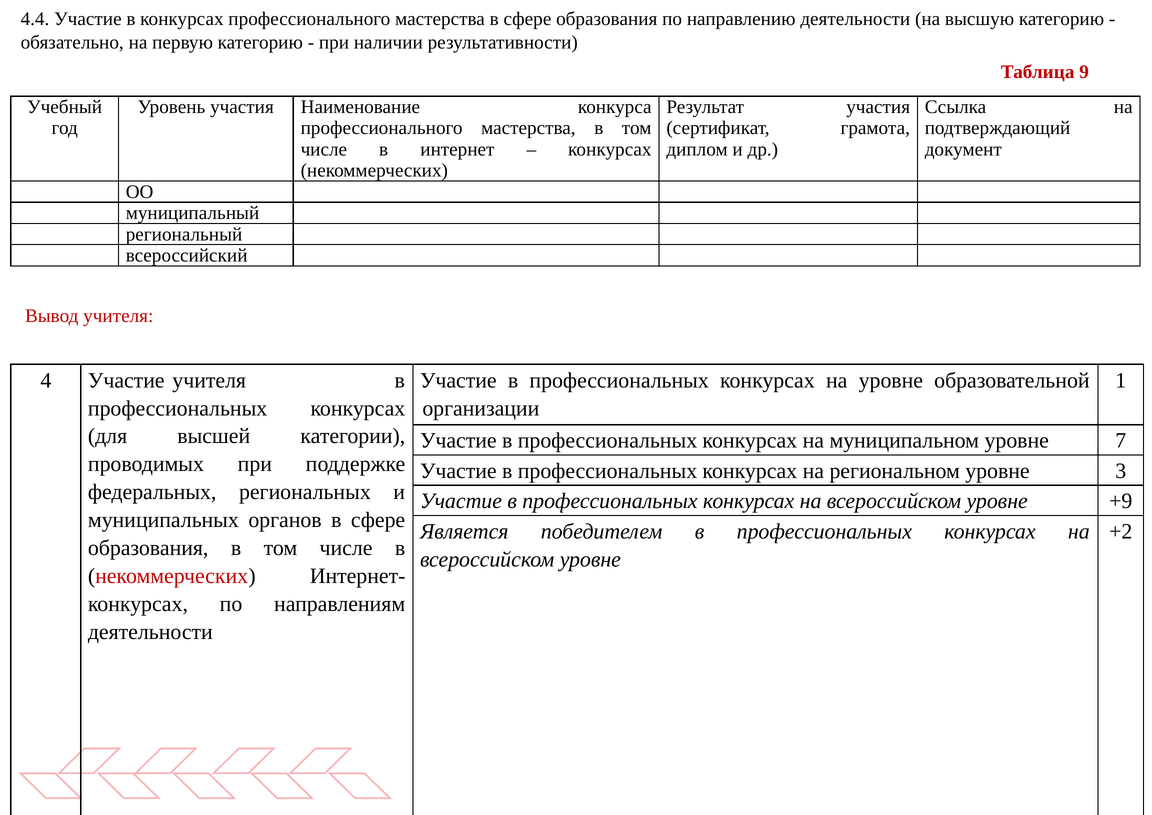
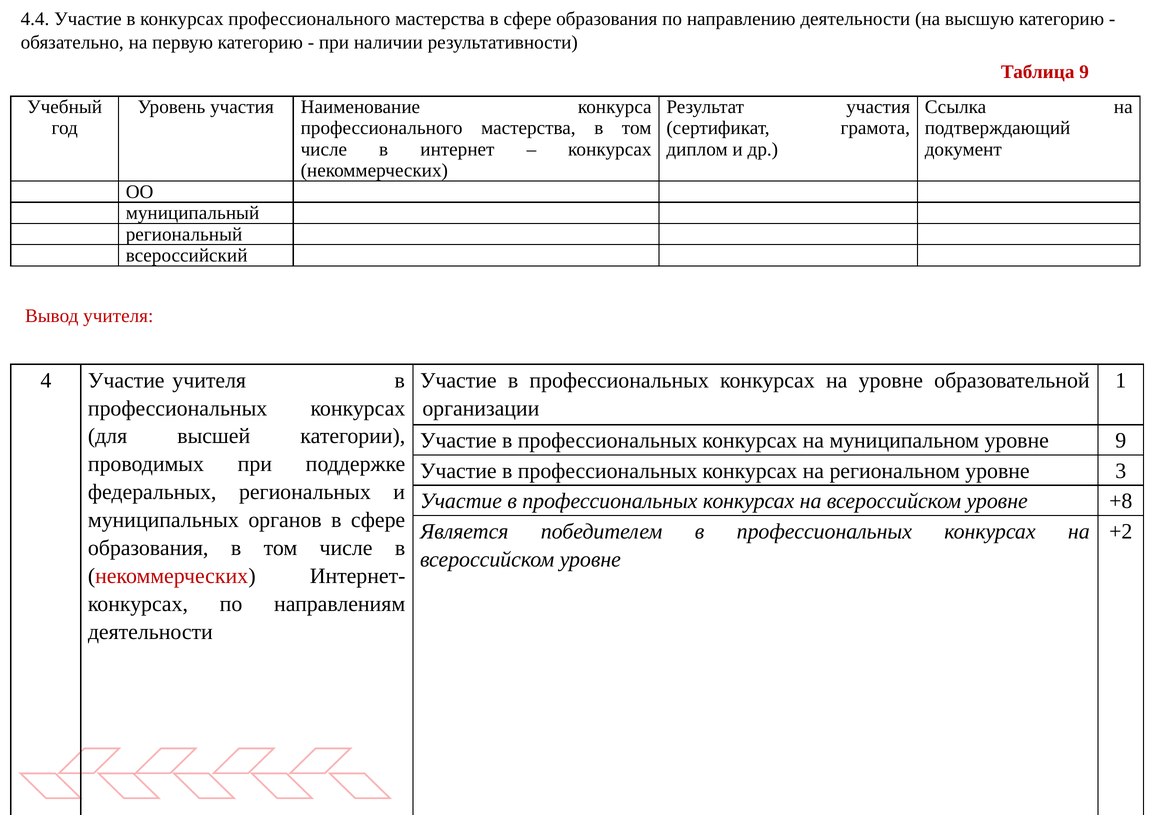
уровне 7: 7 -> 9 (1121, 440)
+9: +9 -> +8 (1121, 501)
